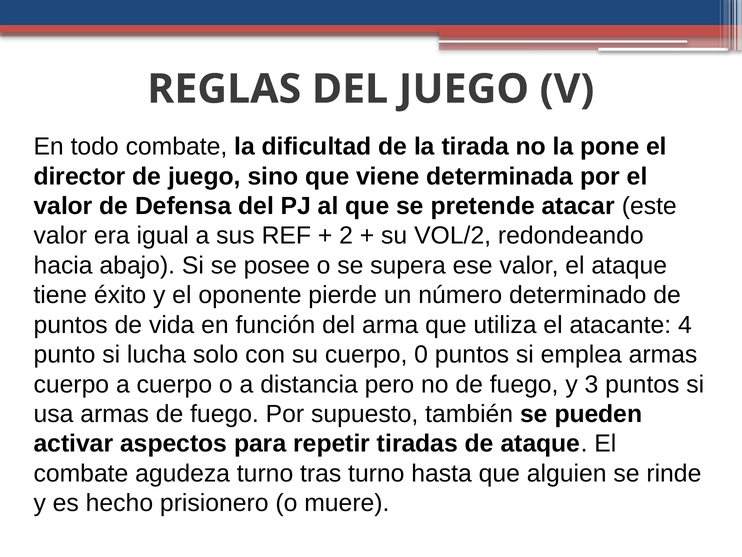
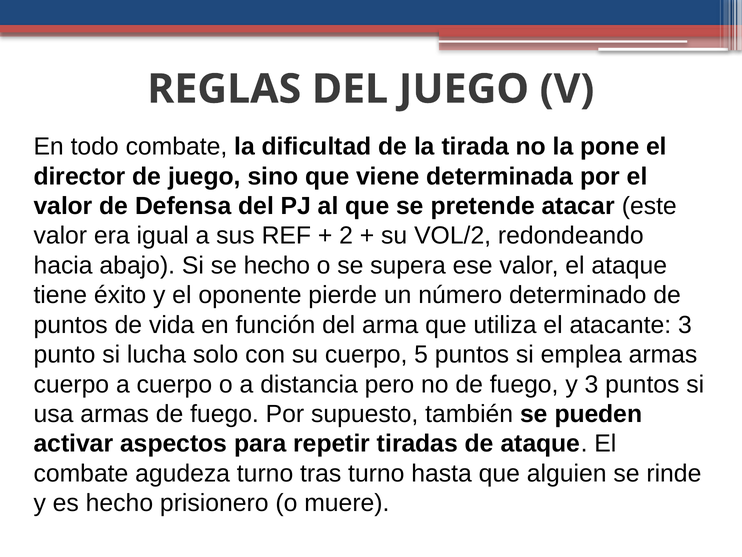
se posee: posee -> hecho (277, 265)
atacante 4: 4 -> 3 (685, 325)
0: 0 -> 5 (421, 354)
